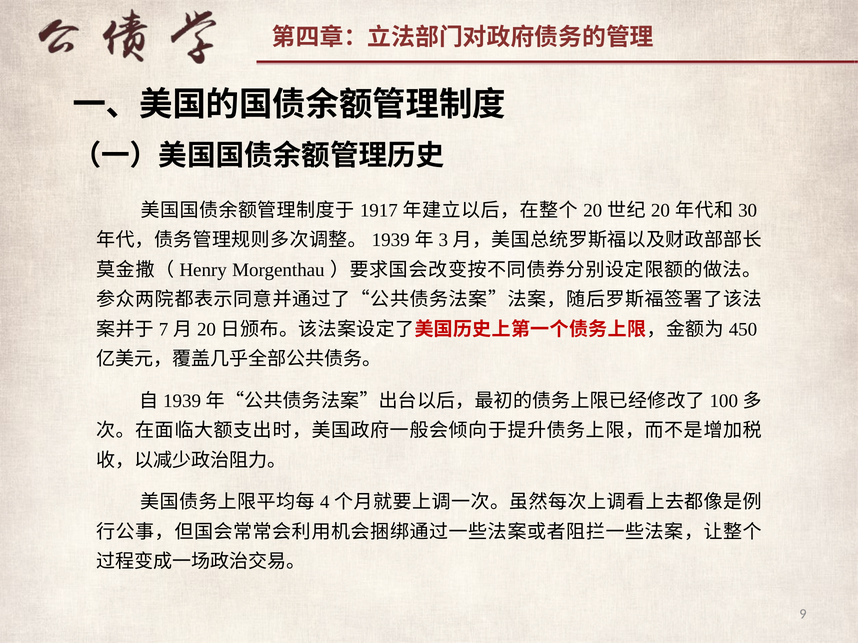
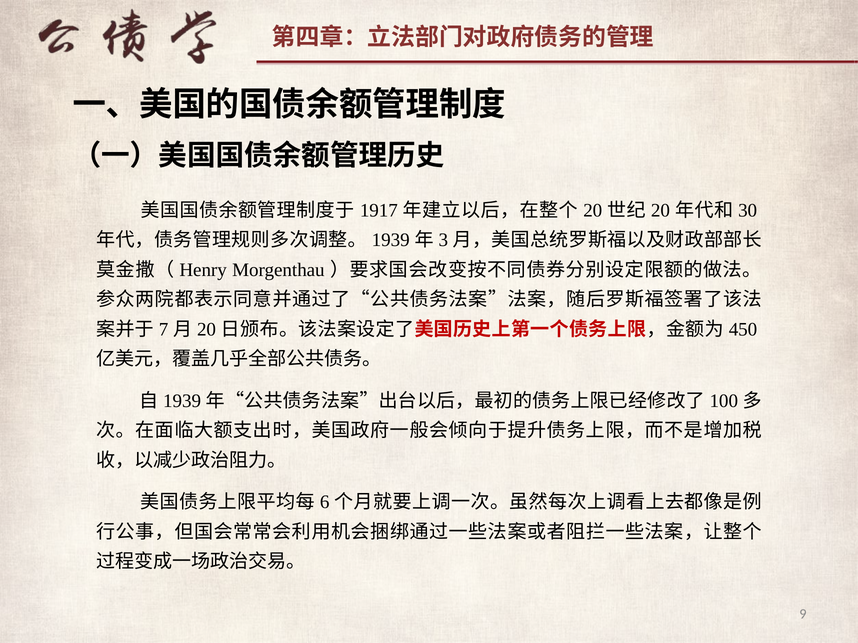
4: 4 -> 6 (325, 502)
